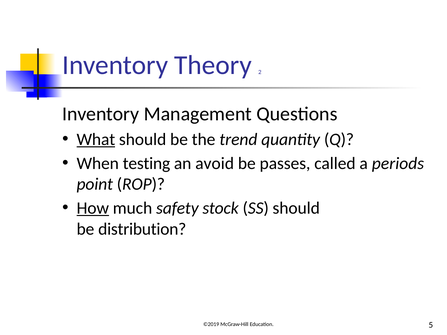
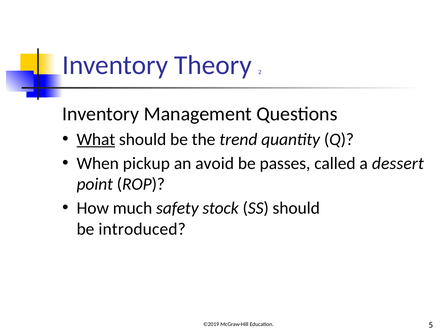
testing: testing -> pickup (146, 163)
periods: periods -> dessert (398, 163)
How underline: present -> none (93, 208)
distribution: distribution -> introduced (142, 229)
